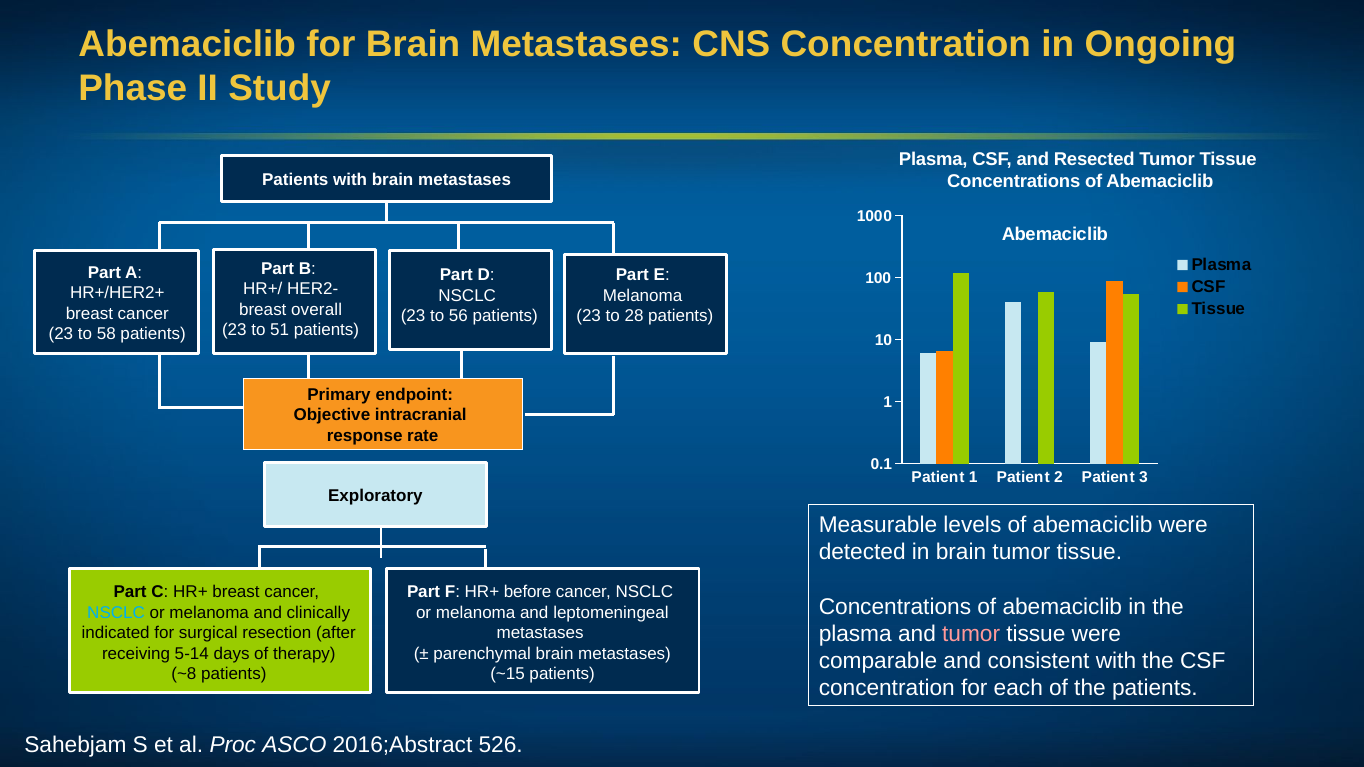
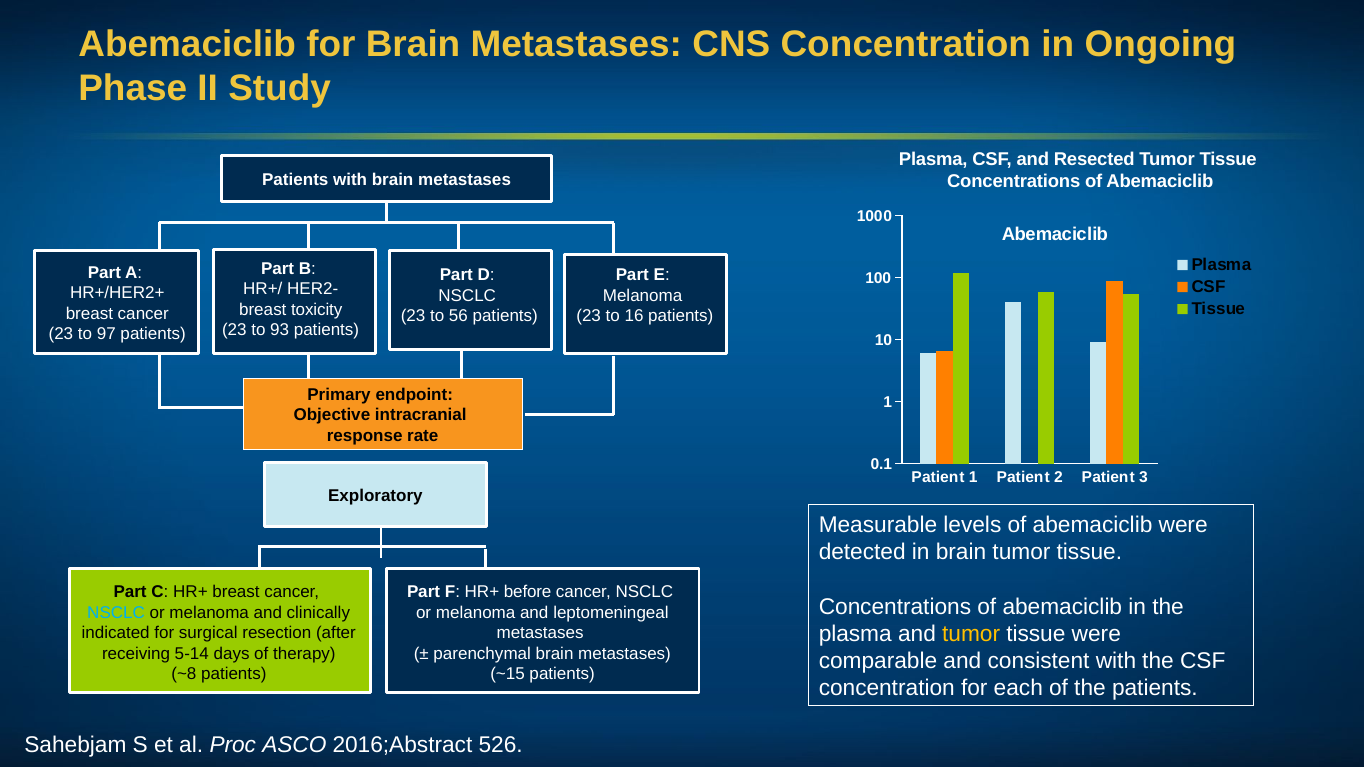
overall: overall -> toxicity (317, 310)
28: 28 -> 16 (634, 316)
51: 51 -> 93 (280, 330)
58: 58 -> 97 (106, 334)
tumor colour: pink -> yellow (971, 634)
